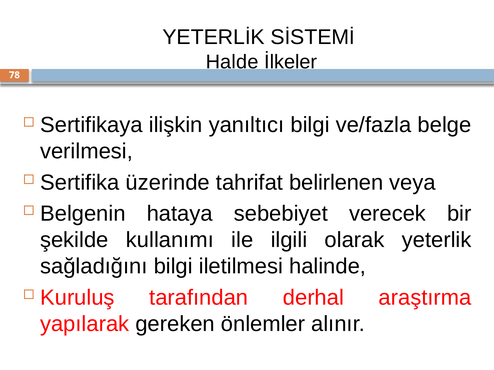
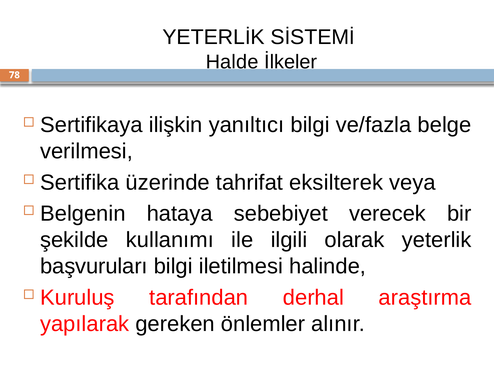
belirlenen: belirlenen -> eksilterek (336, 183)
sağladığını: sağladığını -> başvuruları (94, 267)
